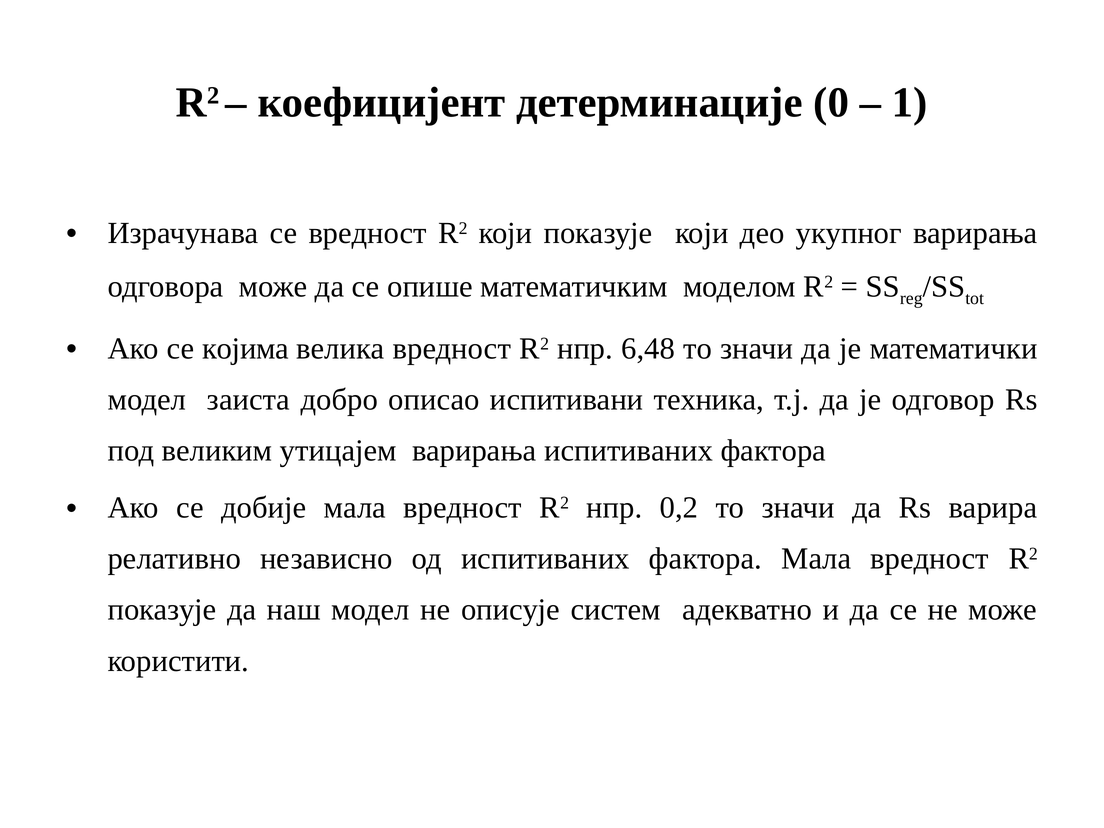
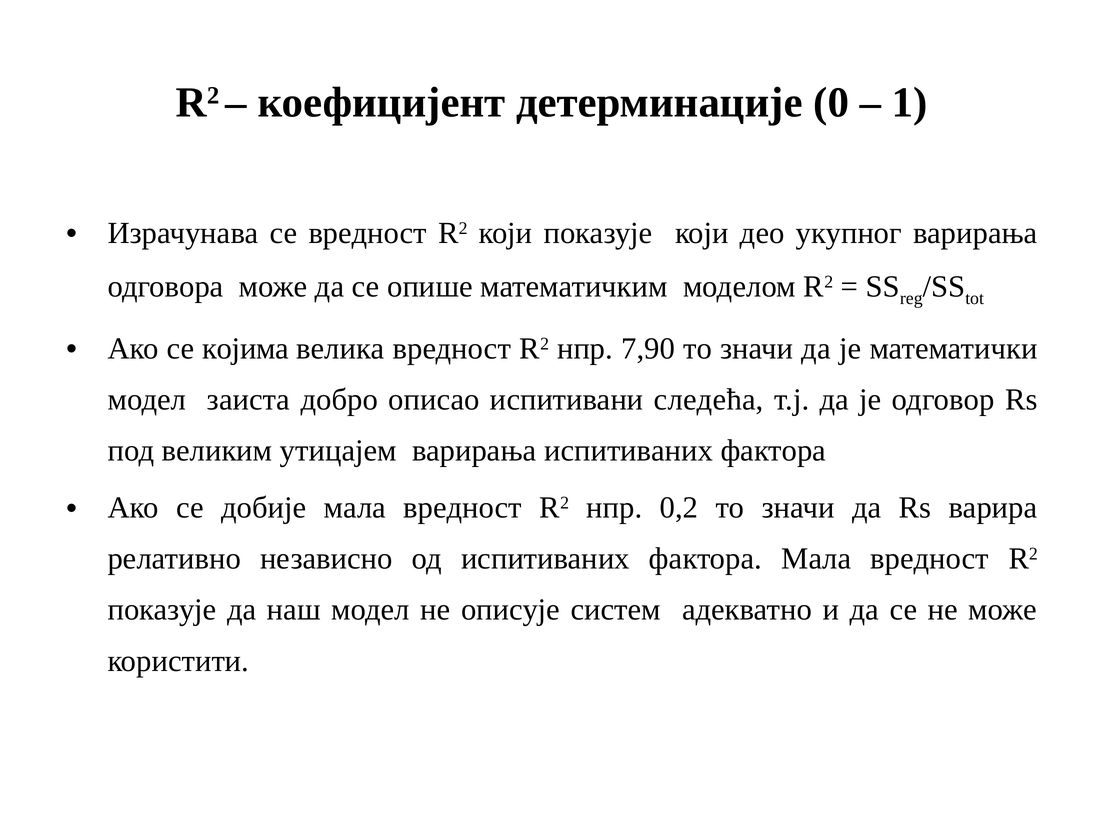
6,48: 6,48 -> 7,90 (648, 349)
техника: техника -> следећа (709, 400)
